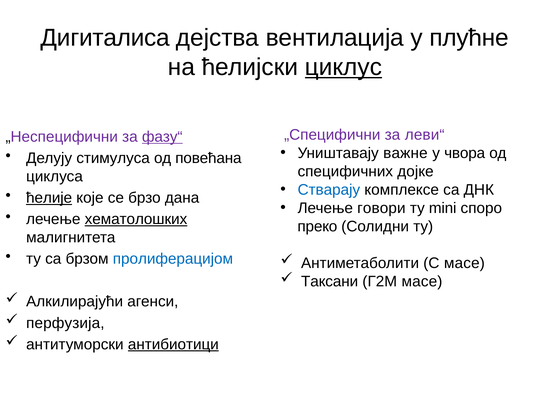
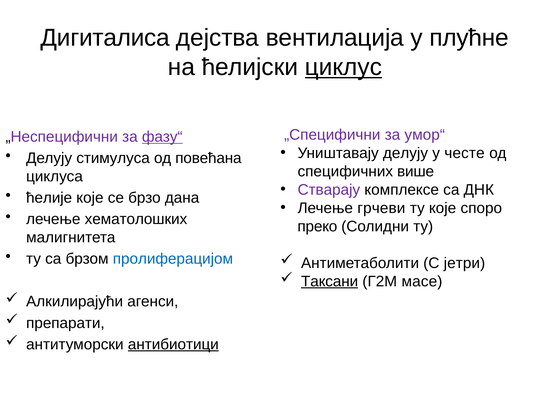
леви“: леви“ -> умор“ (425, 135)
Уништавају важне: важне -> делују (406, 153)
чвора: чвора -> честе (465, 153)
дојке: дојке -> више (416, 172)
Стварају colour: blue -> purple (329, 190)
ћелије underline: present -> none (49, 198)
говори: говори -> грчеви (381, 208)
ту mini: mini -> које (443, 208)
хематолошких underline: present -> none (136, 219)
С масе: масе -> јетри (464, 263)
Таксани underline: none -> present (330, 282)
перфузија: перфузија -> препарати (65, 323)
